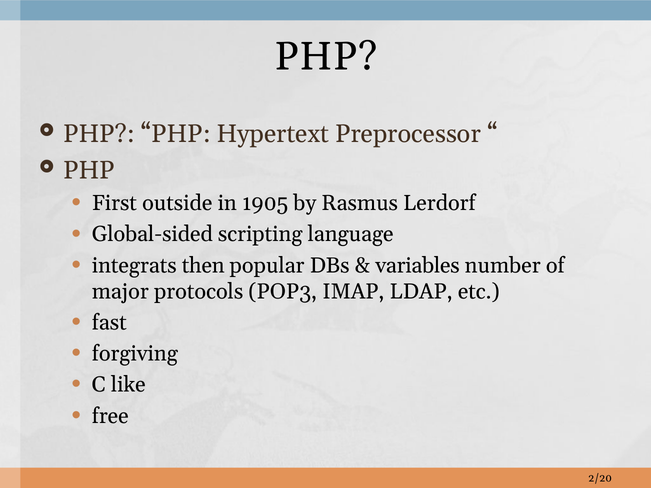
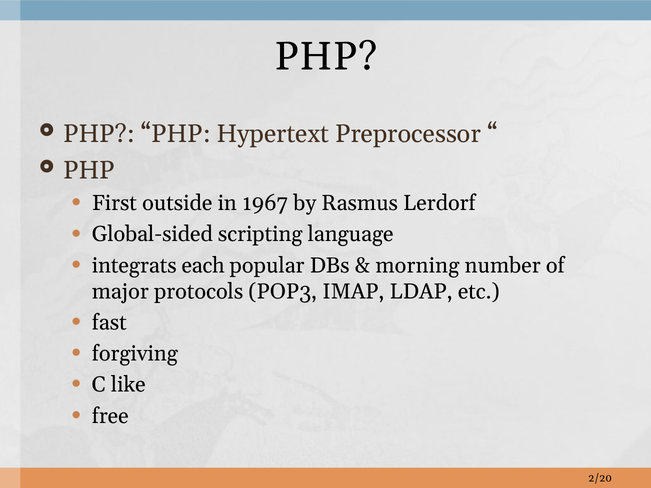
1905: 1905 -> 1967 (265, 203)
then: then -> each (203, 266)
variables: variables -> morning (417, 266)
